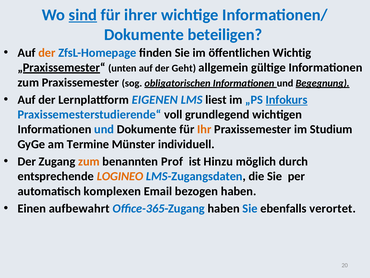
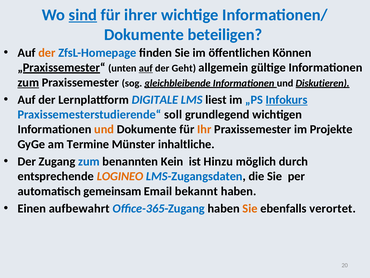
Wichtig: Wichtig -> Können (292, 53)
auf underline: none -> present (146, 68)
zum underline: none -> present (28, 82)
obligatorischen: obligatorischen -> gleichbleibende (178, 83)
Begegnung: Begegnung -> Diskutieren (323, 83)
EIGENEN: EIGENEN -> DIGITALE (155, 100)
voll: voll -> soll (173, 114)
und colour: blue -> orange (104, 129)
Studium: Studium -> Projekte (331, 129)
individuell: individuell -> inhaltliche (186, 144)
zum colour: orange -> blue (89, 161)
Prof: Prof -> Kein (172, 161)
komplexen: komplexen -> gemeinsam (112, 191)
bezogen: bezogen -> bekannt (196, 191)
Sie colour: blue -> orange (250, 208)
